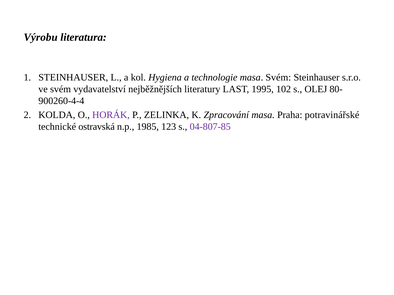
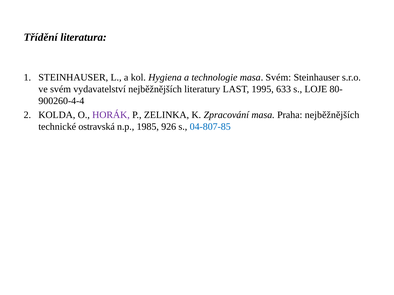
Výrobu: Výrobu -> Třídění (41, 37)
102: 102 -> 633 (284, 89)
OLEJ: OLEJ -> LOJE (316, 89)
Praha potravinářské: potravinářské -> nejběžnějších (332, 115)
123: 123 -> 926 (169, 127)
04-807-85 colour: purple -> blue (210, 127)
